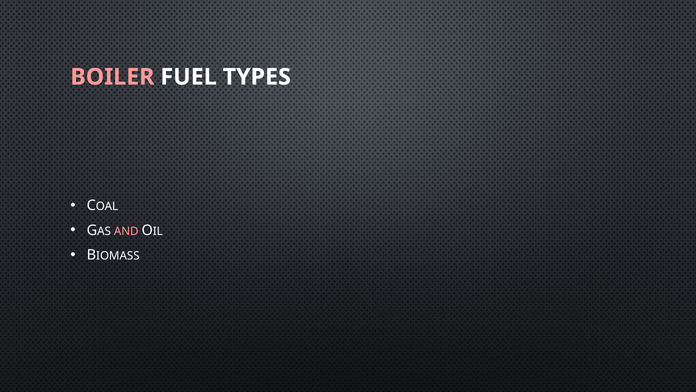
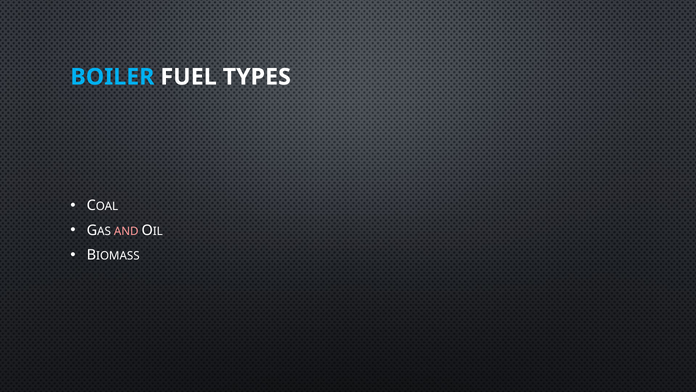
BOILER colour: pink -> light blue (112, 77)
